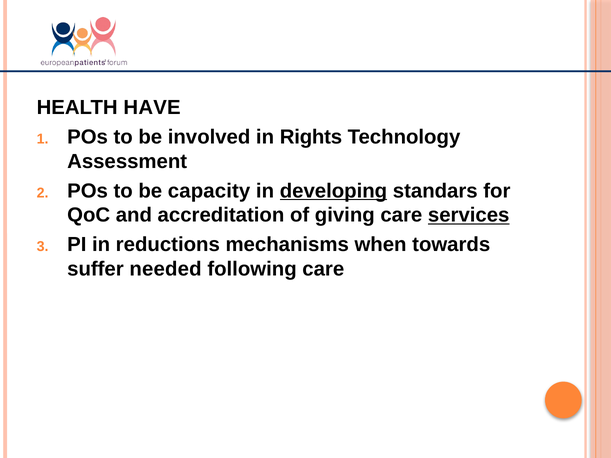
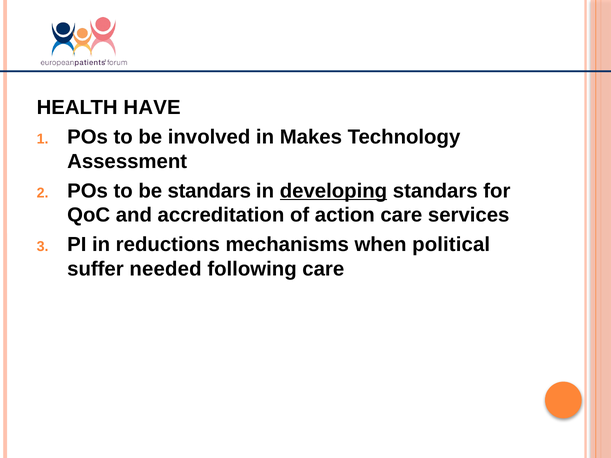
Rights: Rights -> Makes (311, 137)
be capacity: capacity -> standars (209, 191)
giving: giving -> action (345, 215)
services underline: present -> none (469, 215)
towards: towards -> political (451, 245)
